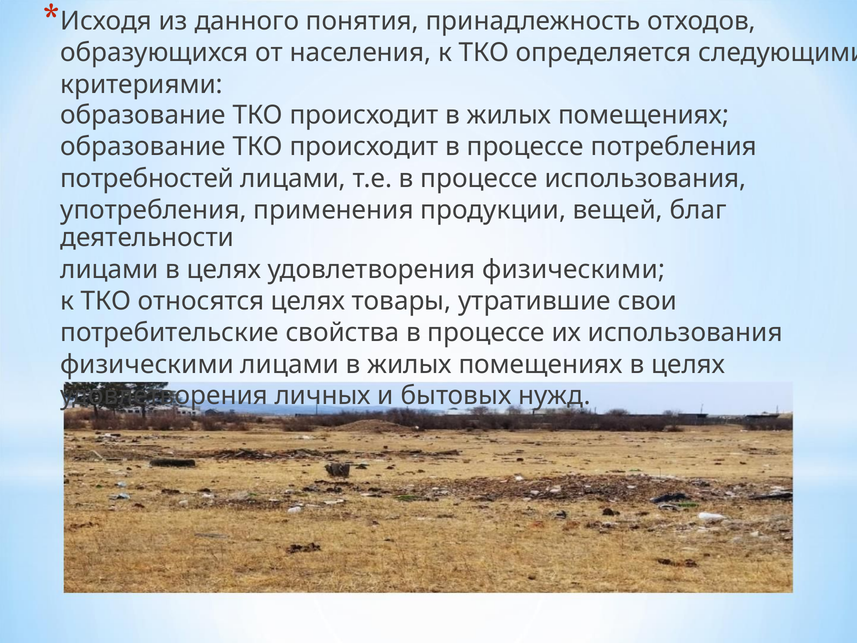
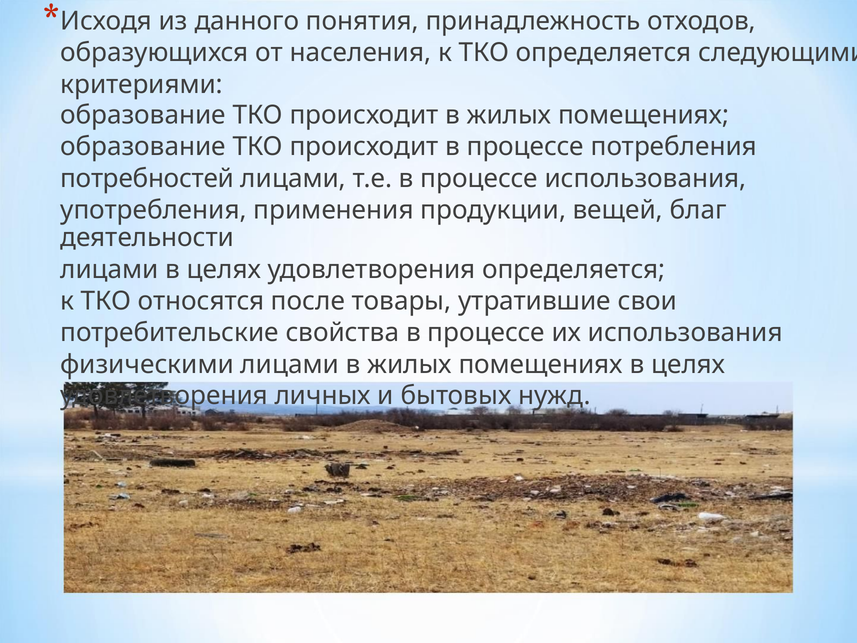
удовлетворения физическими: физическими -> определяется (574, 269)
относятся целях: целях -> после (308, 301)
